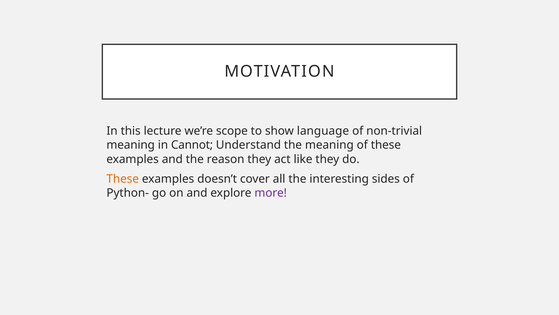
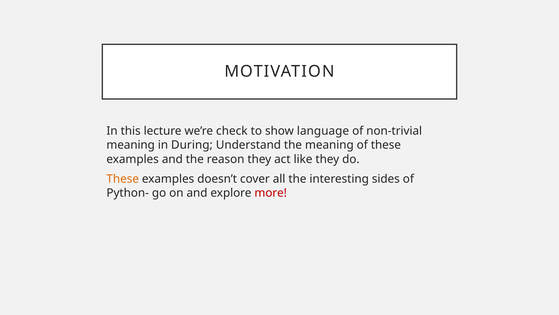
scope: scope -> check (232, 131)
Cannot: Cannot -> During (192, 145)
more colour: purple -> red (271, 193)
